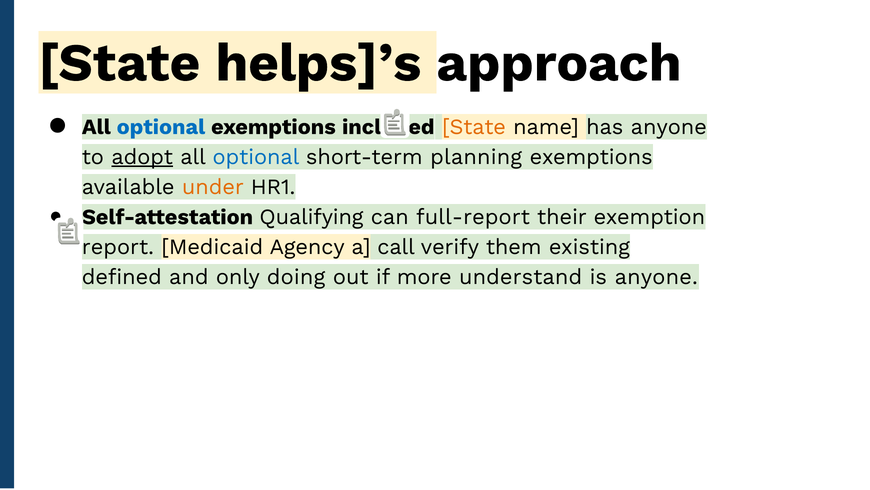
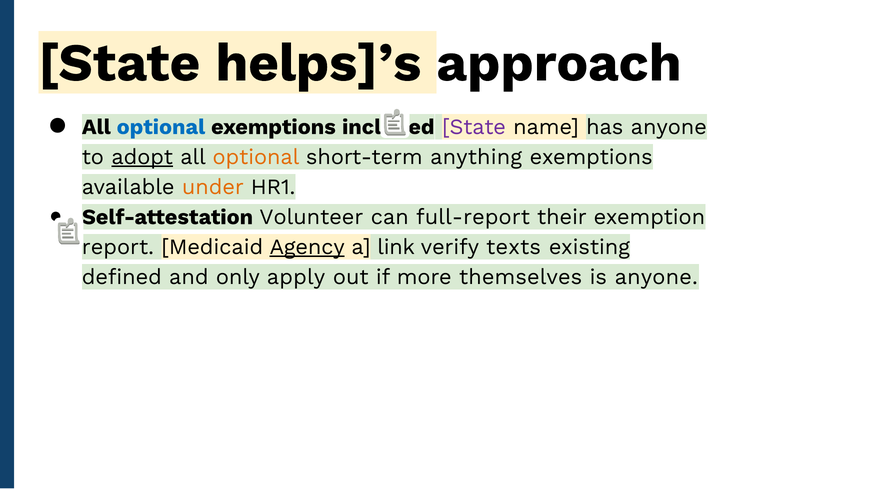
State colour: orange -> purple (474, 127)
optional colour: blue -> orange (256, 157)
planning: planning -> anything (476, 157)
Qualifying: Qualifying -> Volunteer (311, 217)
Agency underline: none -> present (307, 247)
call: call -> link (396, 247)
them: them -> texts (514, 247)
doing: doing -> apply (296, 277)
understand: understand -> themselves (521, 277)
